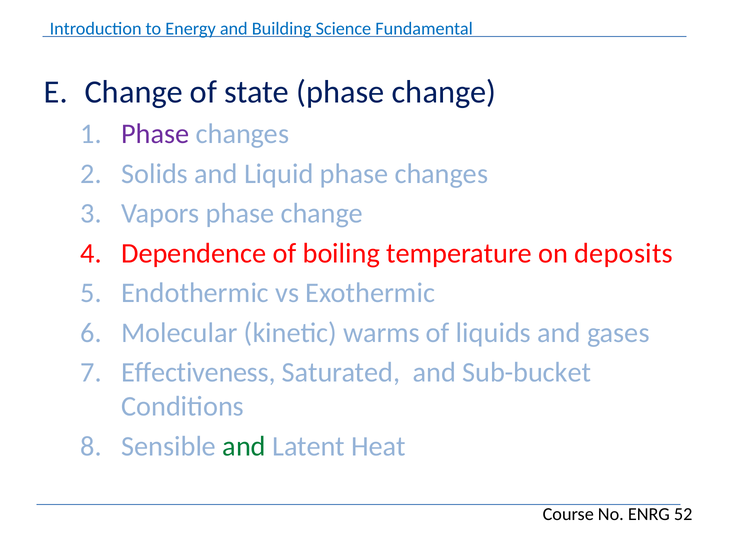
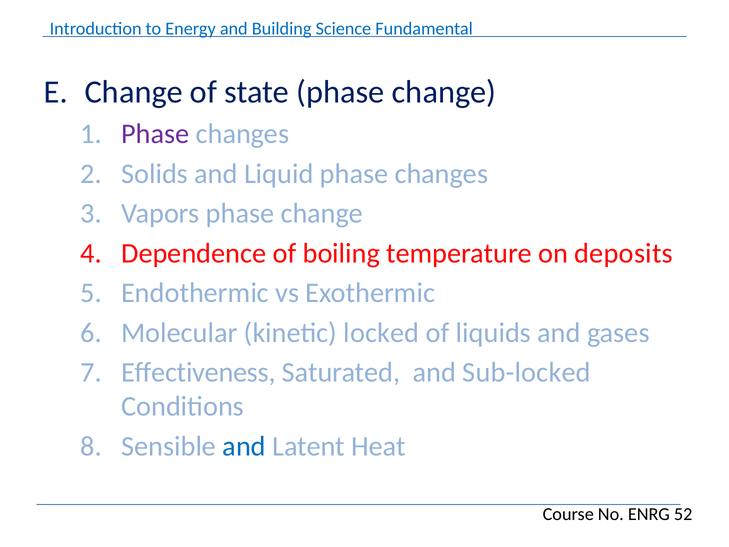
warms: warms -> locked (381, 333)
Sub-bucket: Sub-bucket -> Sub-locked (527, 372)
and colour: green -> blue (244, 446)
